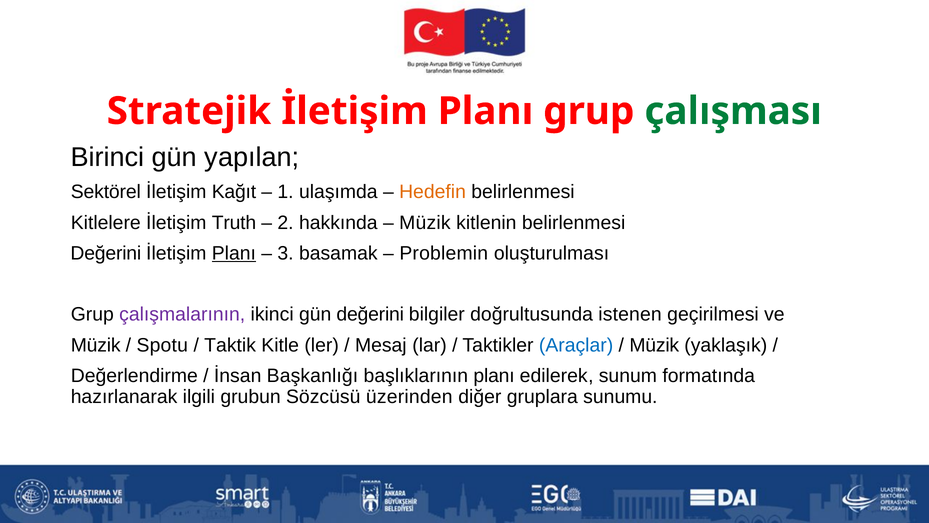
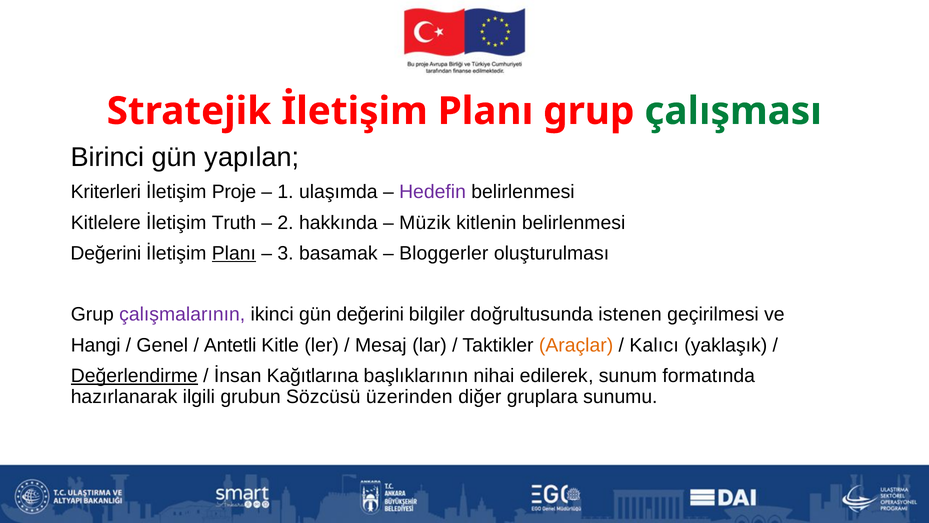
Sektörel: Sektörel -> Kriterleri (106, 192)
Kağıt: Kağıt -> Proje (234, 192)
Hedefin colour: orange -> purple (433, 192)
Problemin: Problemin -> Bloggerler (444, 253)
Müzik: Müzik -> Hangi (96, 345)
Spotu: Spotu -> Genel (162, 345)
Taktik: Taktik -> Antetli (230, 345)
Araçlar colour: blue -> orange (576, 345)
Müzik: Müzik -> Kalıcı (654, 345)
Değerlendirme underline: none -> present (134, 376)
Başkanlığı: Başkanlığı -> Kağıtlarına (313, 376)
başlıklarının planı: planı -> nihai (494, 376)
